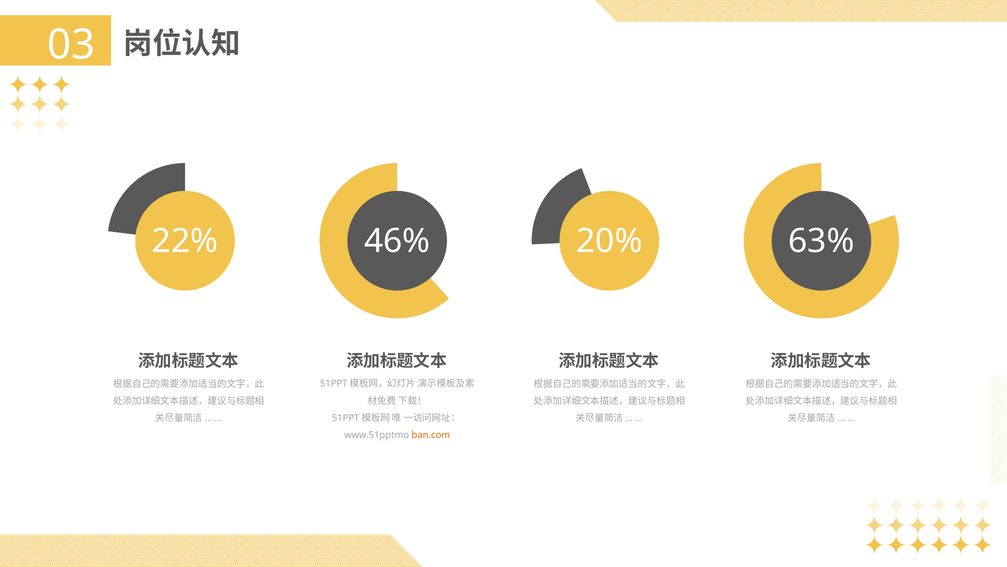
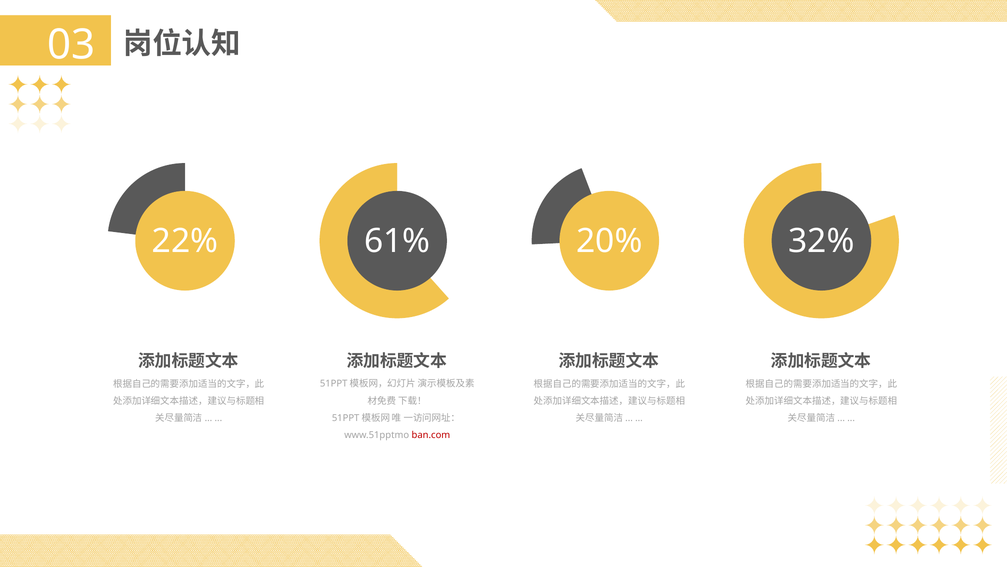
46%: 46% -> 61% (397, 241)
63%: 63% -> 32% (821, 241)
ban.com colour: orange -> red (431, 435)
